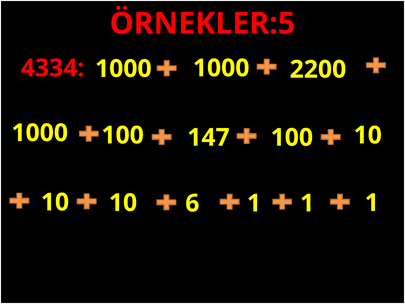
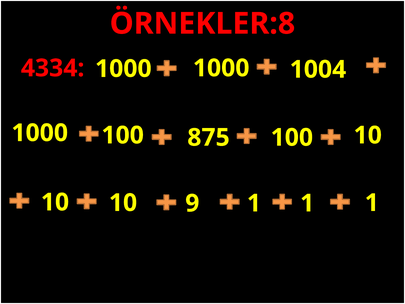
ÖRNEKLER:5: ÖRNEKLER:5 -> ÖRNEKLER:8 (202, 24)
2200: 2200 -> 1004 (318, 69)
147: 147 -> 875 (209, 137)
6: 6 -> 9 (192, 203)
